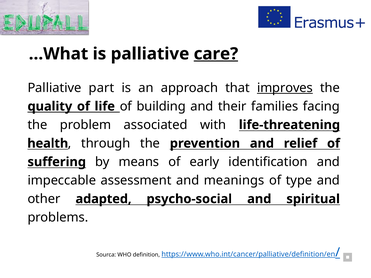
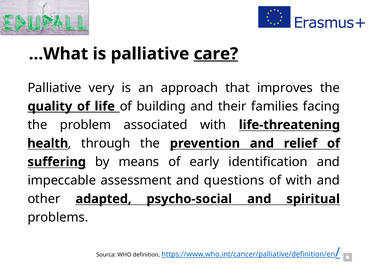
part: part -> very (102, 88)
improves underline: present -> none (285, 88)
meanings: meanings -> questions (234, 181)
of type: type -> with (299, 181)
